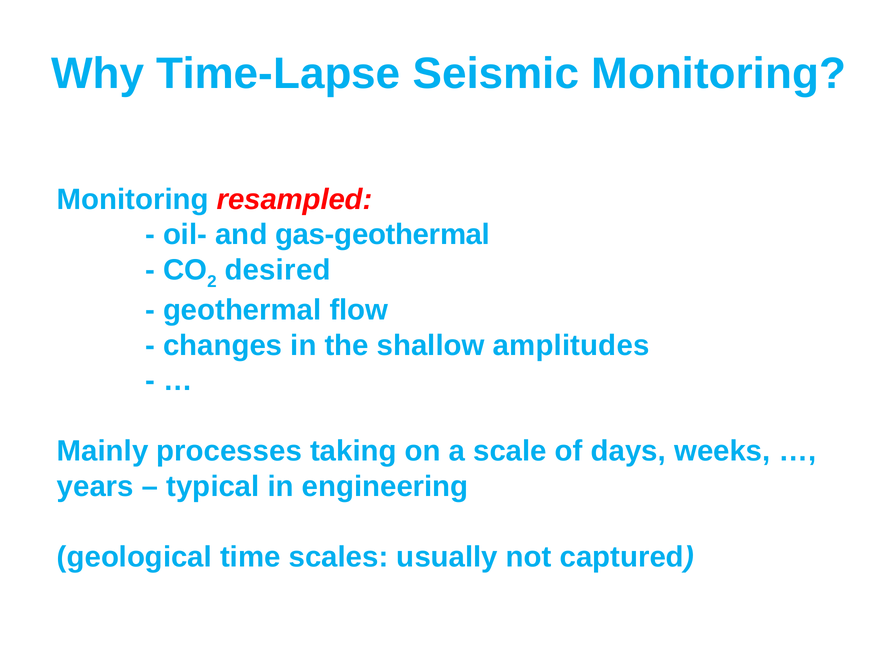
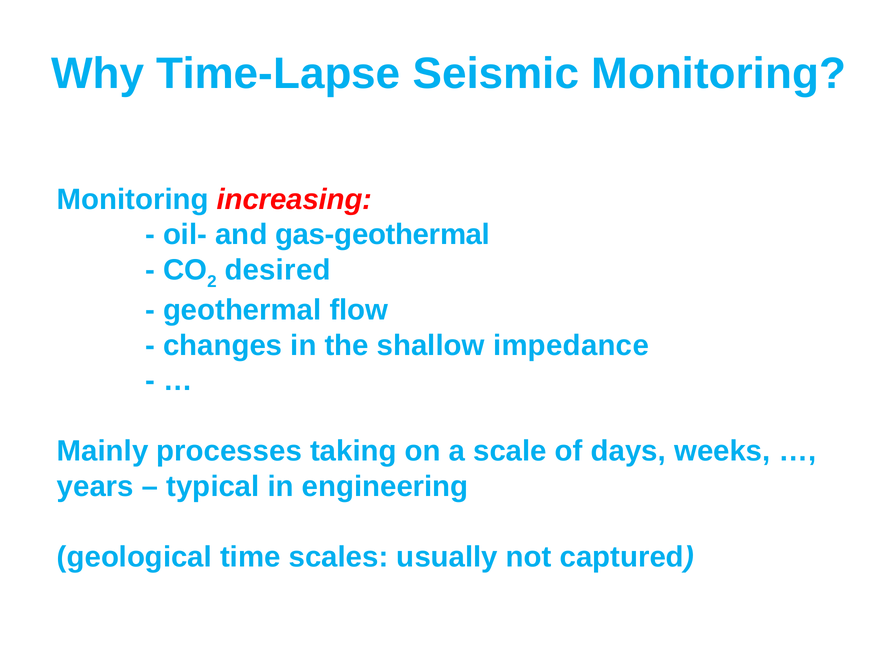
resampled: resampled -> increasing (295, 200)
amplitudes: amplitudes -> impedance (571, 346)
